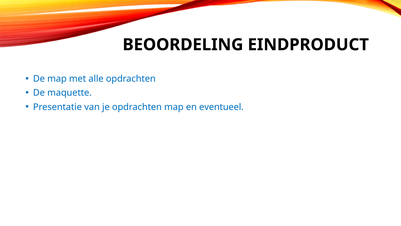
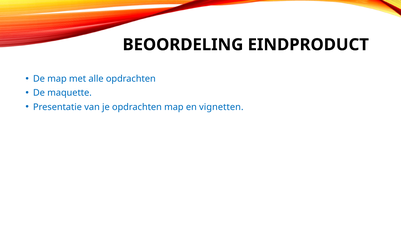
eventueel: eventueel -> vignetten (221, 107)
